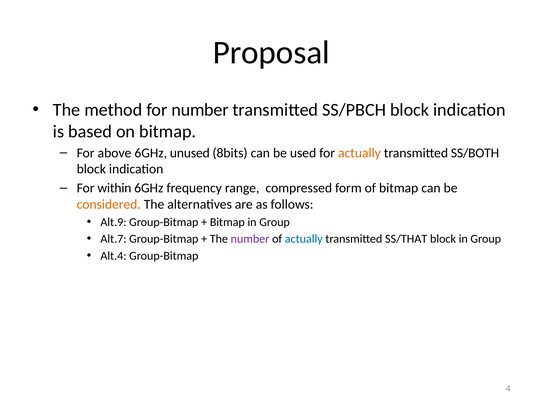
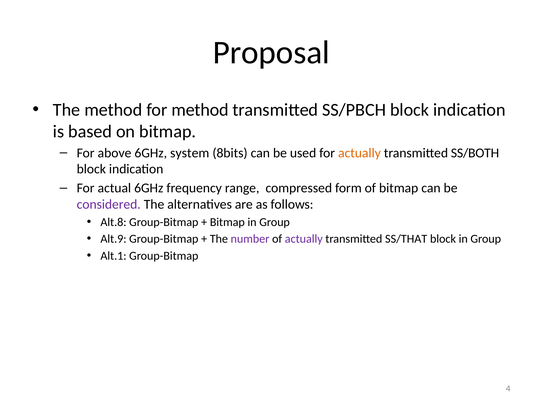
for number: number -> method (200, 110)
unused: unused -> system (190, 153)
within: within -> actual (114, 188)
considered colour: orange -> purple (109, 205)
Alt.9: Alt.9 -> Alt.8 (113, 222)
Alt.7: Alt.7 -> Alt.9 (113, 239)
actually colour: blue -> purple (304, 239)
Alt.4: Alt.4 -> Alt.1 (113, 256)
